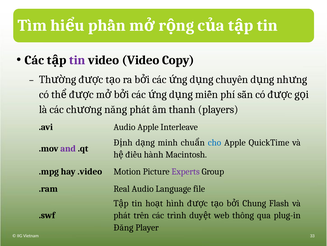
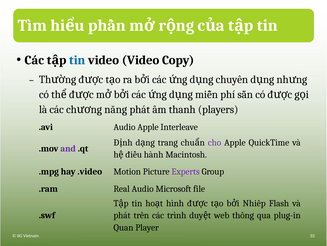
tin colour: purple -> blue (77, 60)
minh: minh -> trang (168, 142)
cho colour: blue -> purple (215, 142)
Language: Language -> Microsoft (173, 188)
Chung: Chung -> Nhiếp (254, 203)
Đăng: Đăng -> Quan (123, 227)
